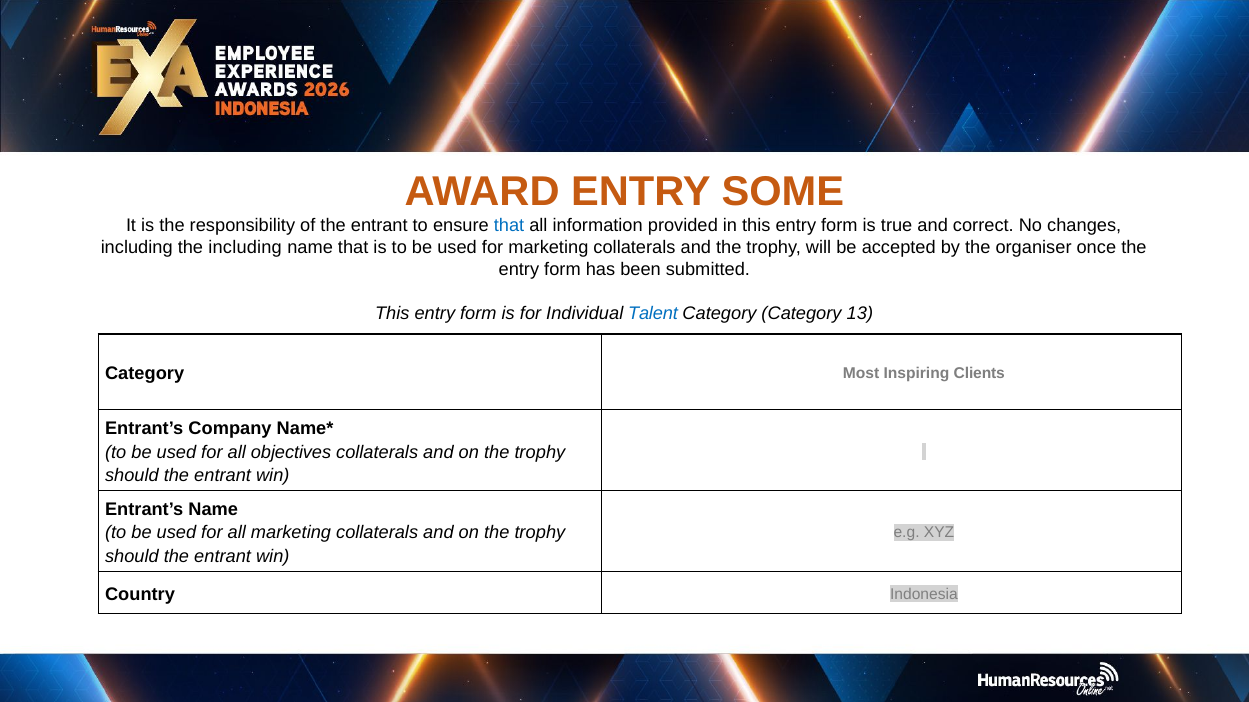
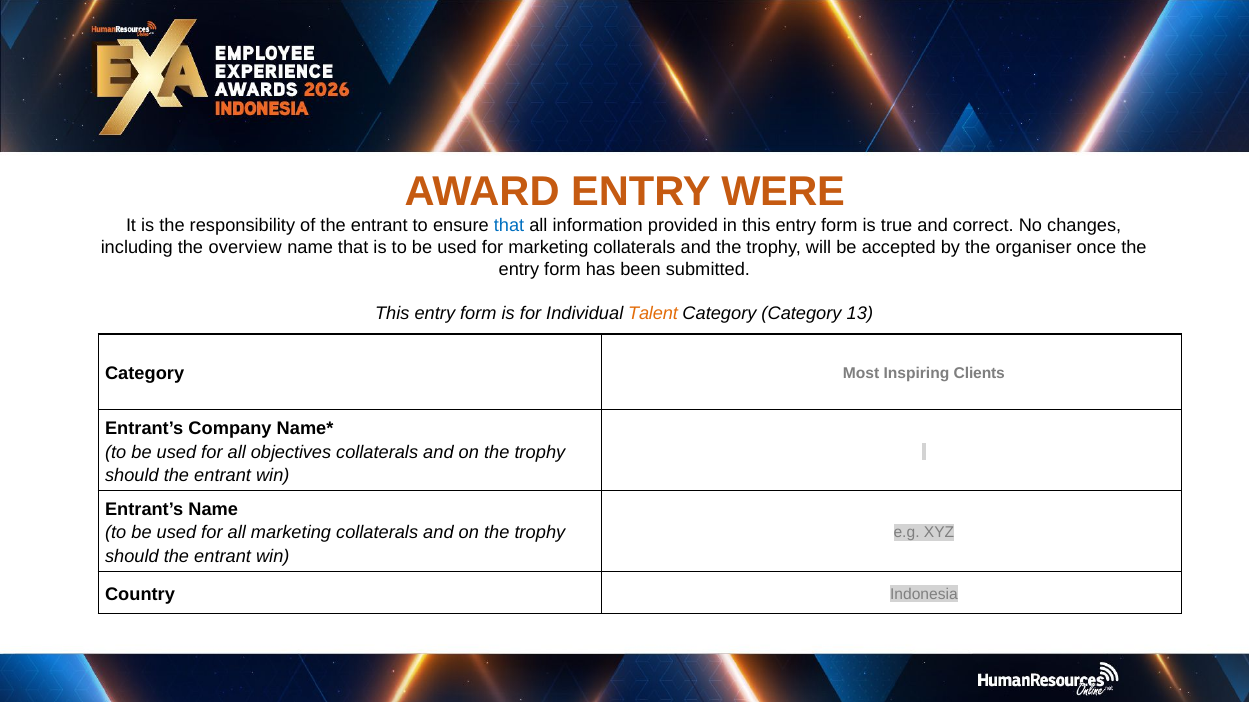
SOME: SOME -> WERE (783, 192)
the including: including -> overview (245, 248)
Talent colour: blue -> orange (653, 314)
